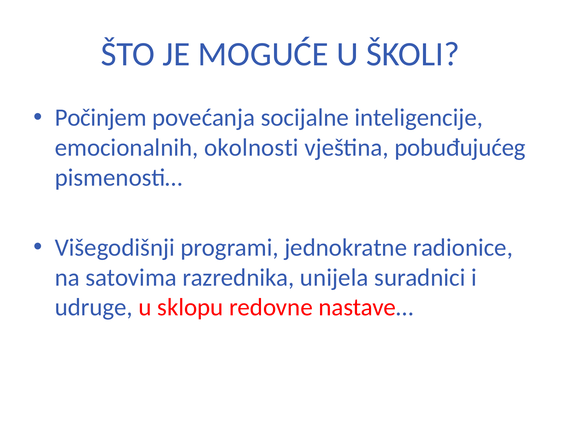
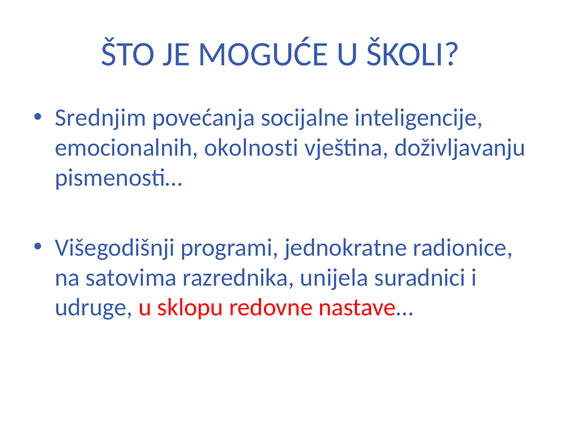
Počinjem: Počinjem -> Srednjim (100, 118)
pobuđujućeg: pobuđujućeg -> doživljavanju (460, 148)
